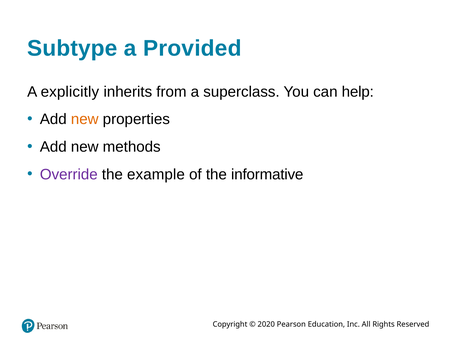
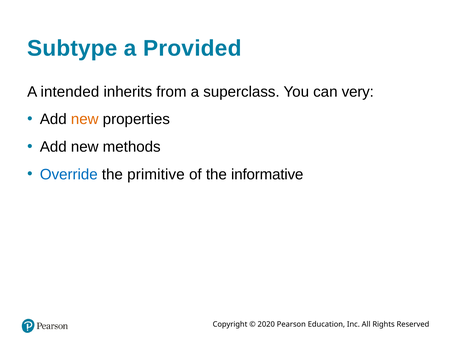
explicitly: explicitly -> intended (70, 92)
help: help -> very (358, 92)
Override colour: purple -> blue (69, 174)
example: example -> primitive (156, 174)
